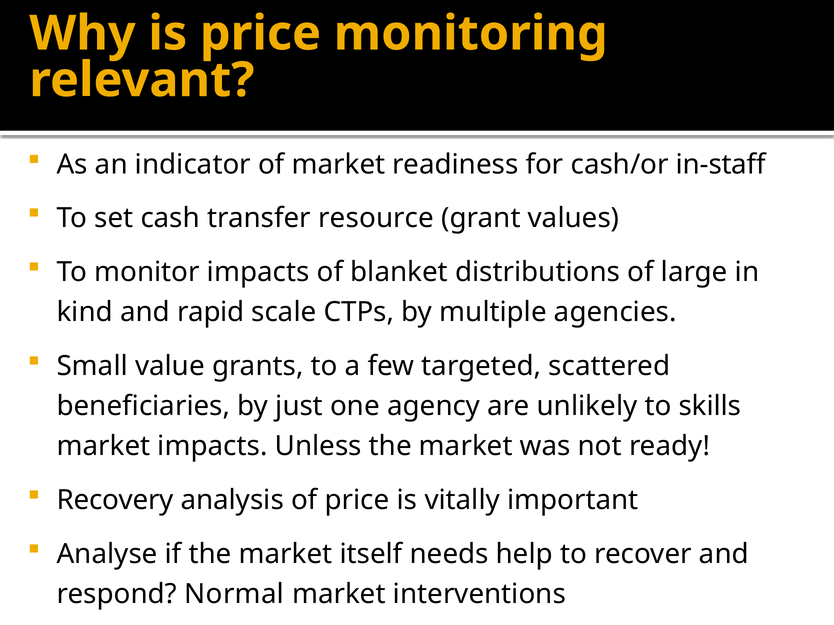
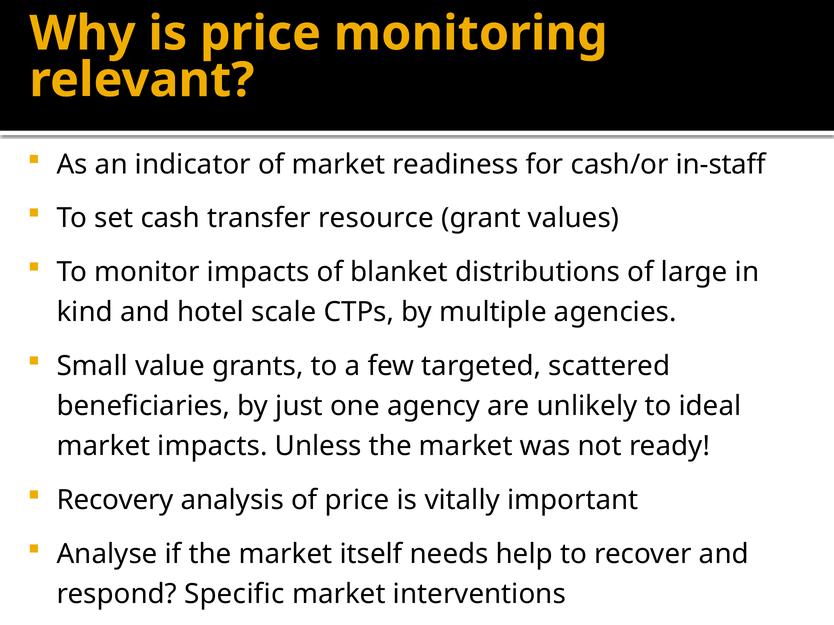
rapid: rapid -> hotel (211, 312)
skills: skills -> ideal (710, 406)
Normal: Normal -> Specific (234, 594)
